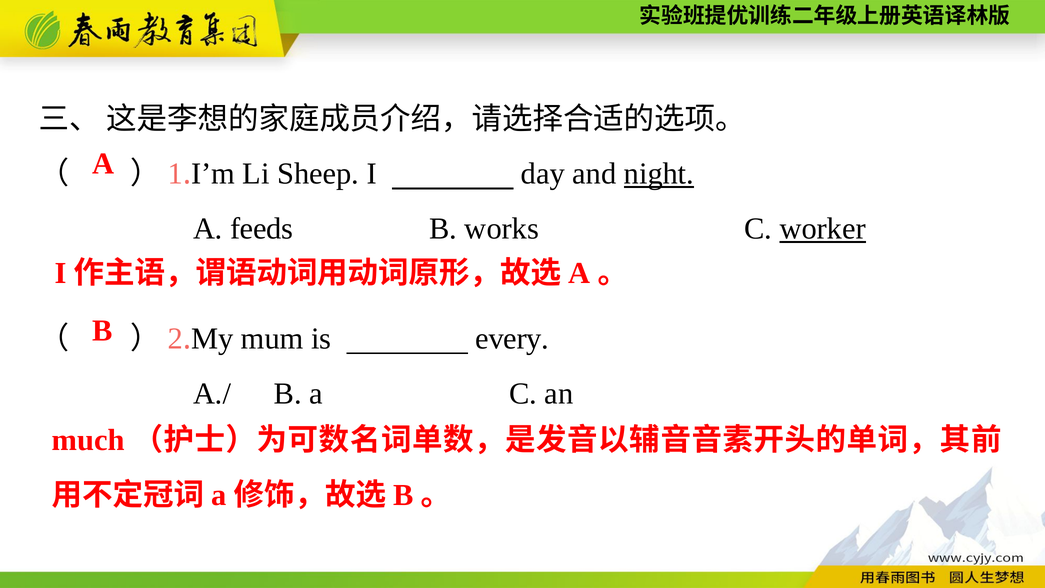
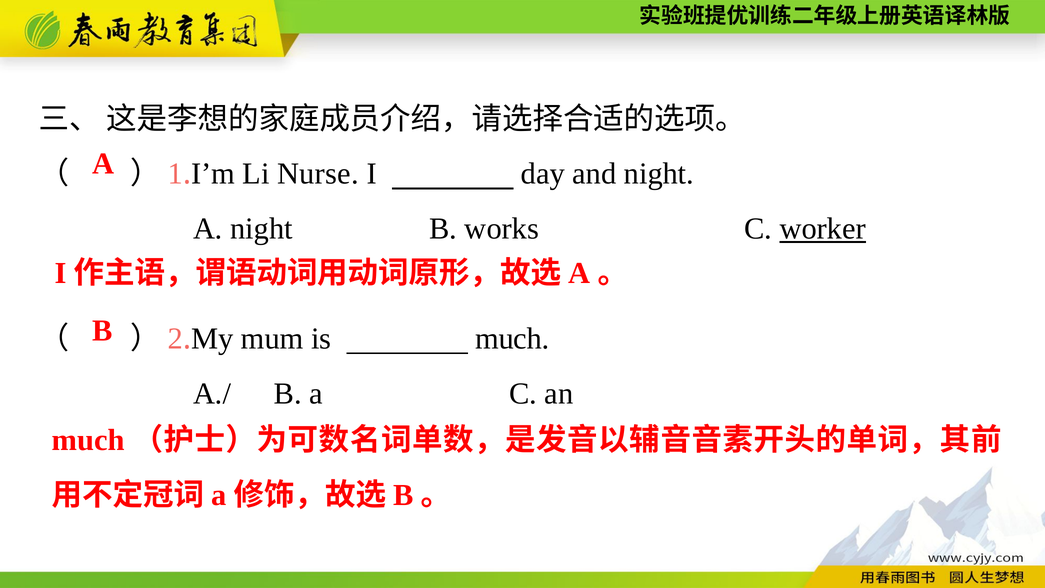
Sheep: Sheep -> Nurse (318, 174)
night underline: present -> none (659, 174)
A feeds: feeds -> night (261, 229)
is every: every -> much (512, 339)
